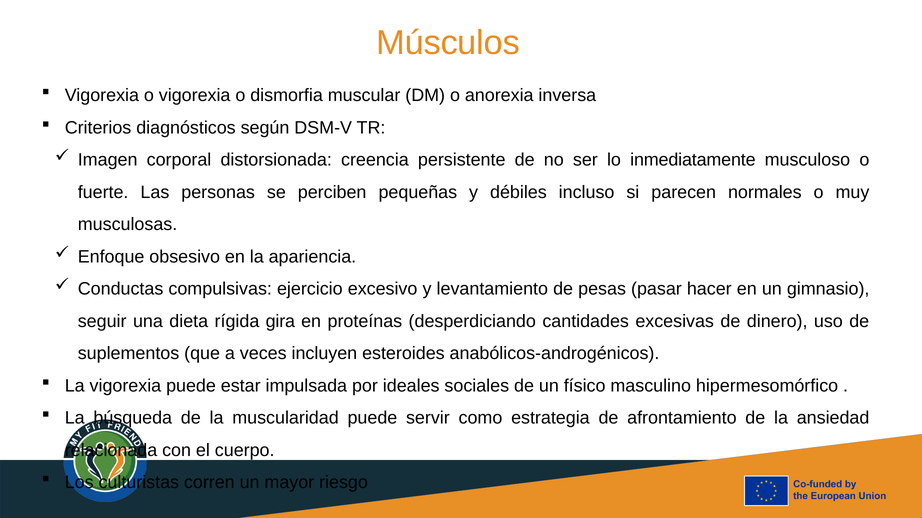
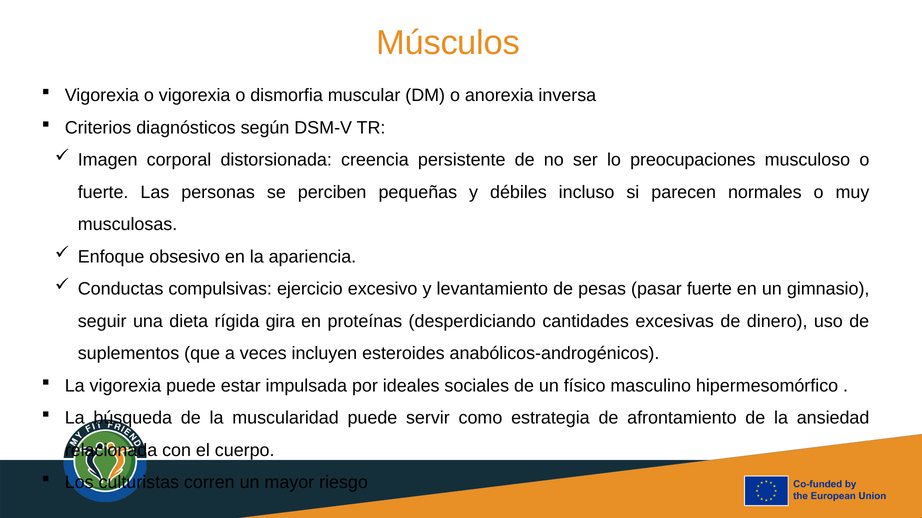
inmediatamente: inmediatamente -> preocupaciones (693, 160)
pasar hacer: hacer -> fuerte (709, 289)
